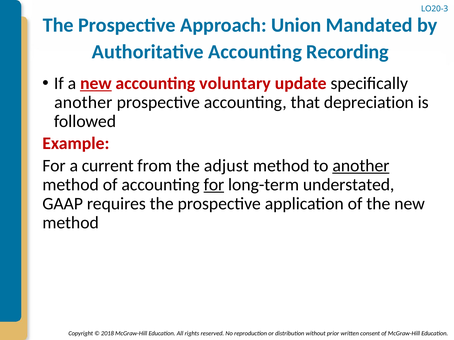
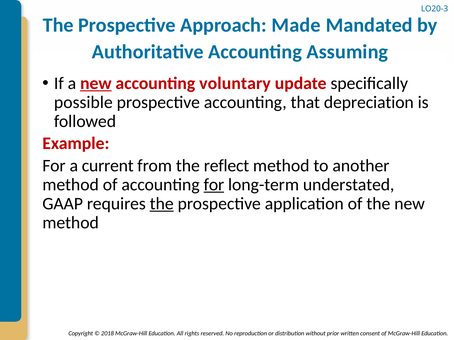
Union: Union -> Made (296, 25)
Recording: Recording -> Assuming (347, 52)
another: another -> possible (83, 102)
adjust: adjust -> reflect (227, 166)
another underline: present -> none (361, 166)
the underline: none -> present (162, 204)
